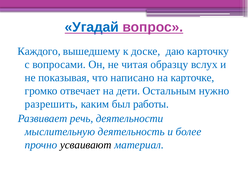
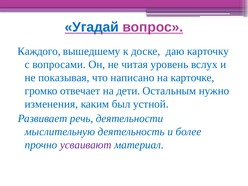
образцу: образцу -> уровень (169, 64)
разрешить: разрешить -> изменения (51, 104)
работы: работы -> устной (151, 104)
усваивают colour: black -> purple (86, 145)
